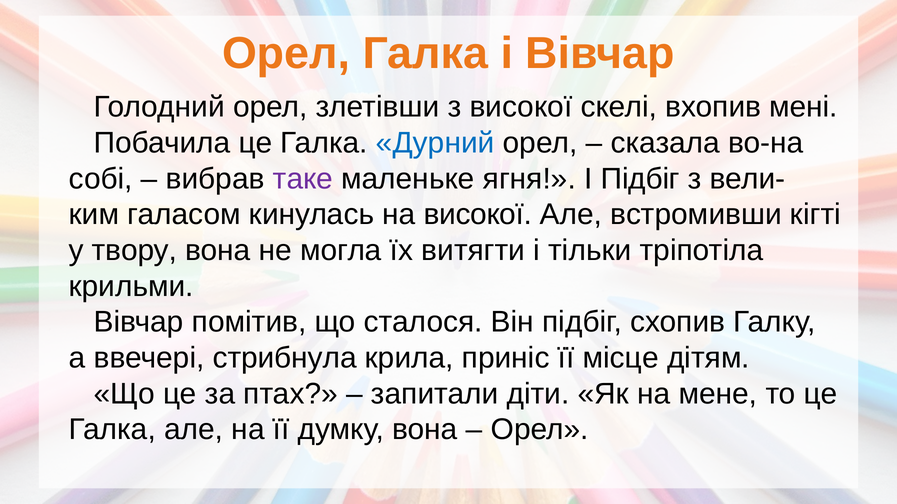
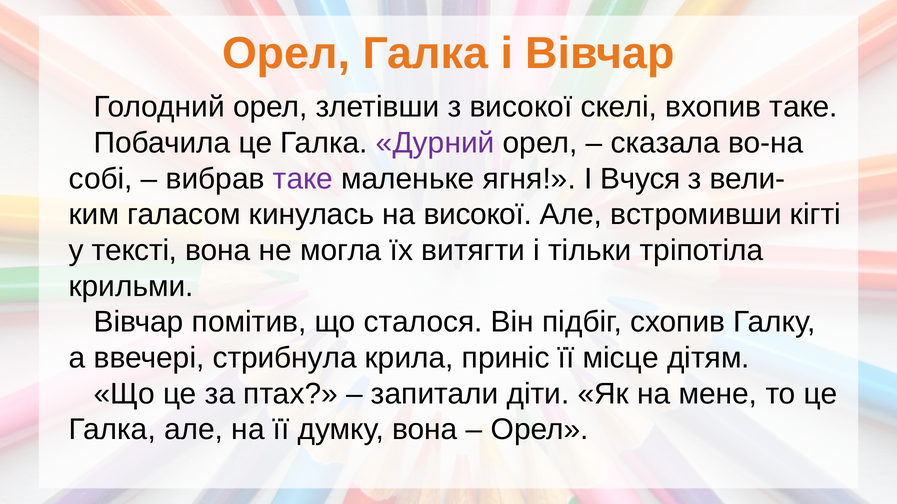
вхопив мені: мені -> таке (803, 107)
Дурний colour: blue -> purple (435, 143)
І Підбіг: Підбіг -> Вчуся (640, 179)
твору: твору -> тексті (135, 251)
